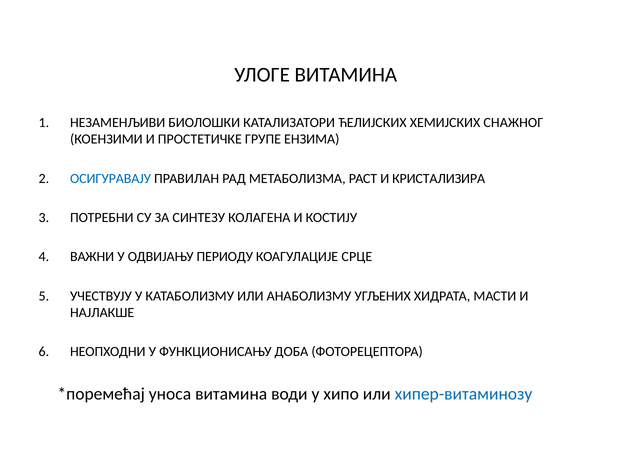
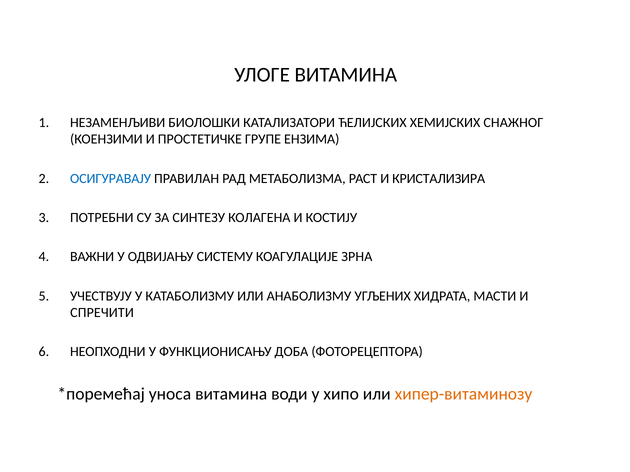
ПЕРИОДУ: ПЕРИОДУ -> СИСТЕМУ (225, 257)
СРЦЕ: СРЦЕ -> ЗРНА (357, 257)
НАЈЛАКШЕ: НАЈЛАКШЕ -> СПРЕЧИТИ (102, 313)
хипер-витаминозу colour: blue -> orange (464, 394)
